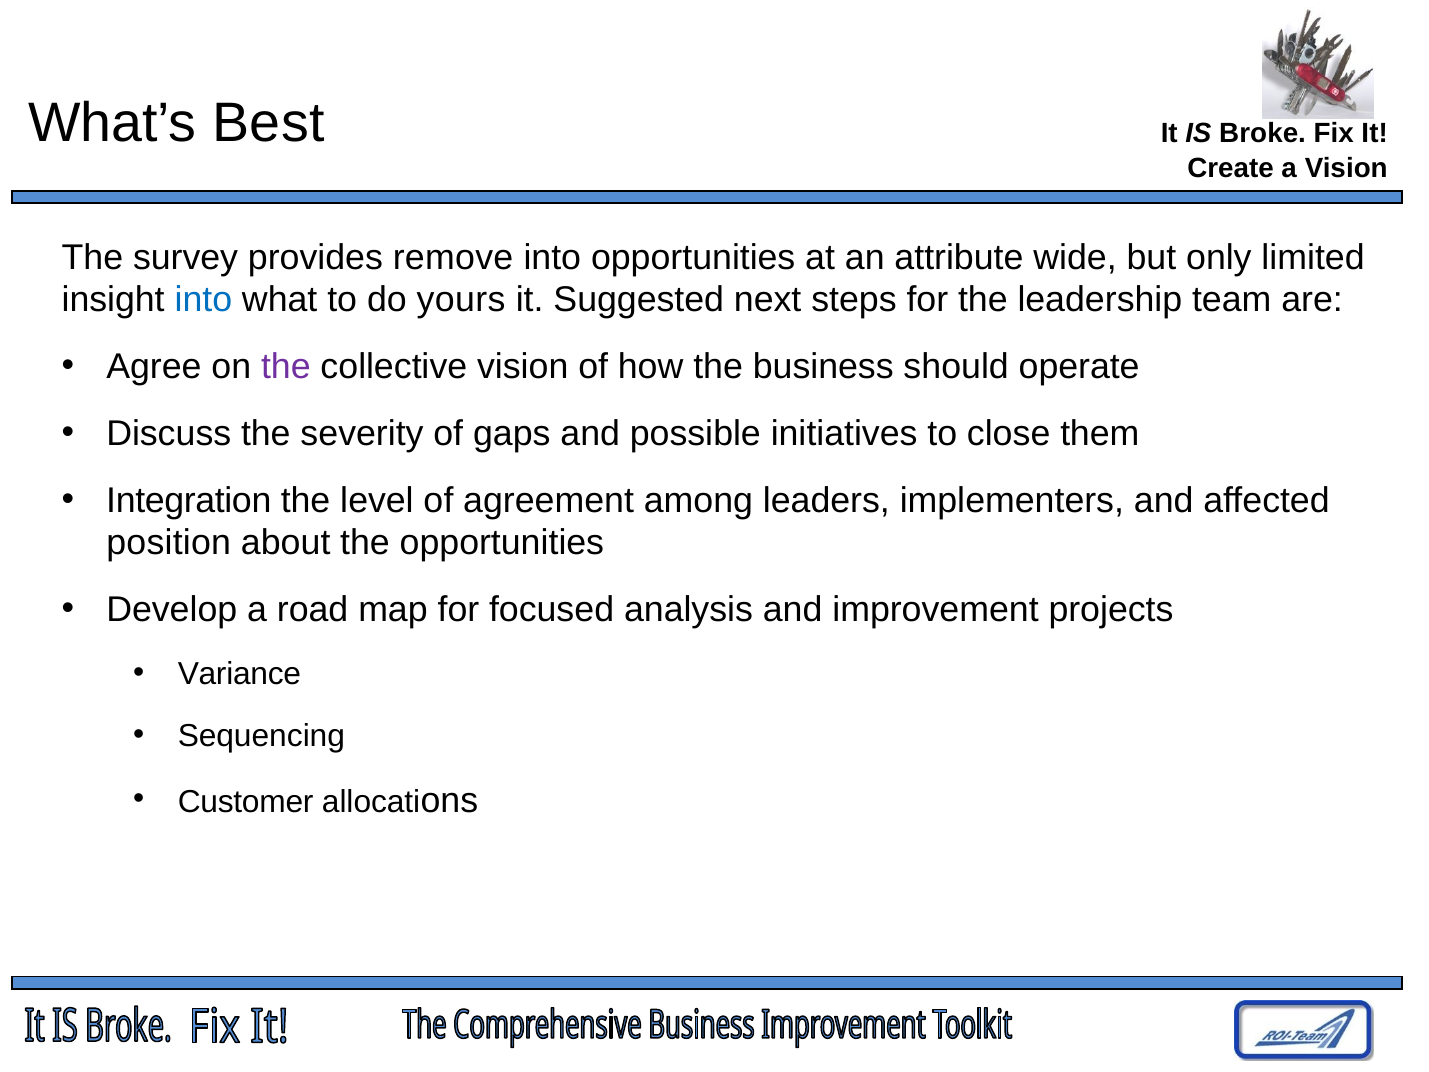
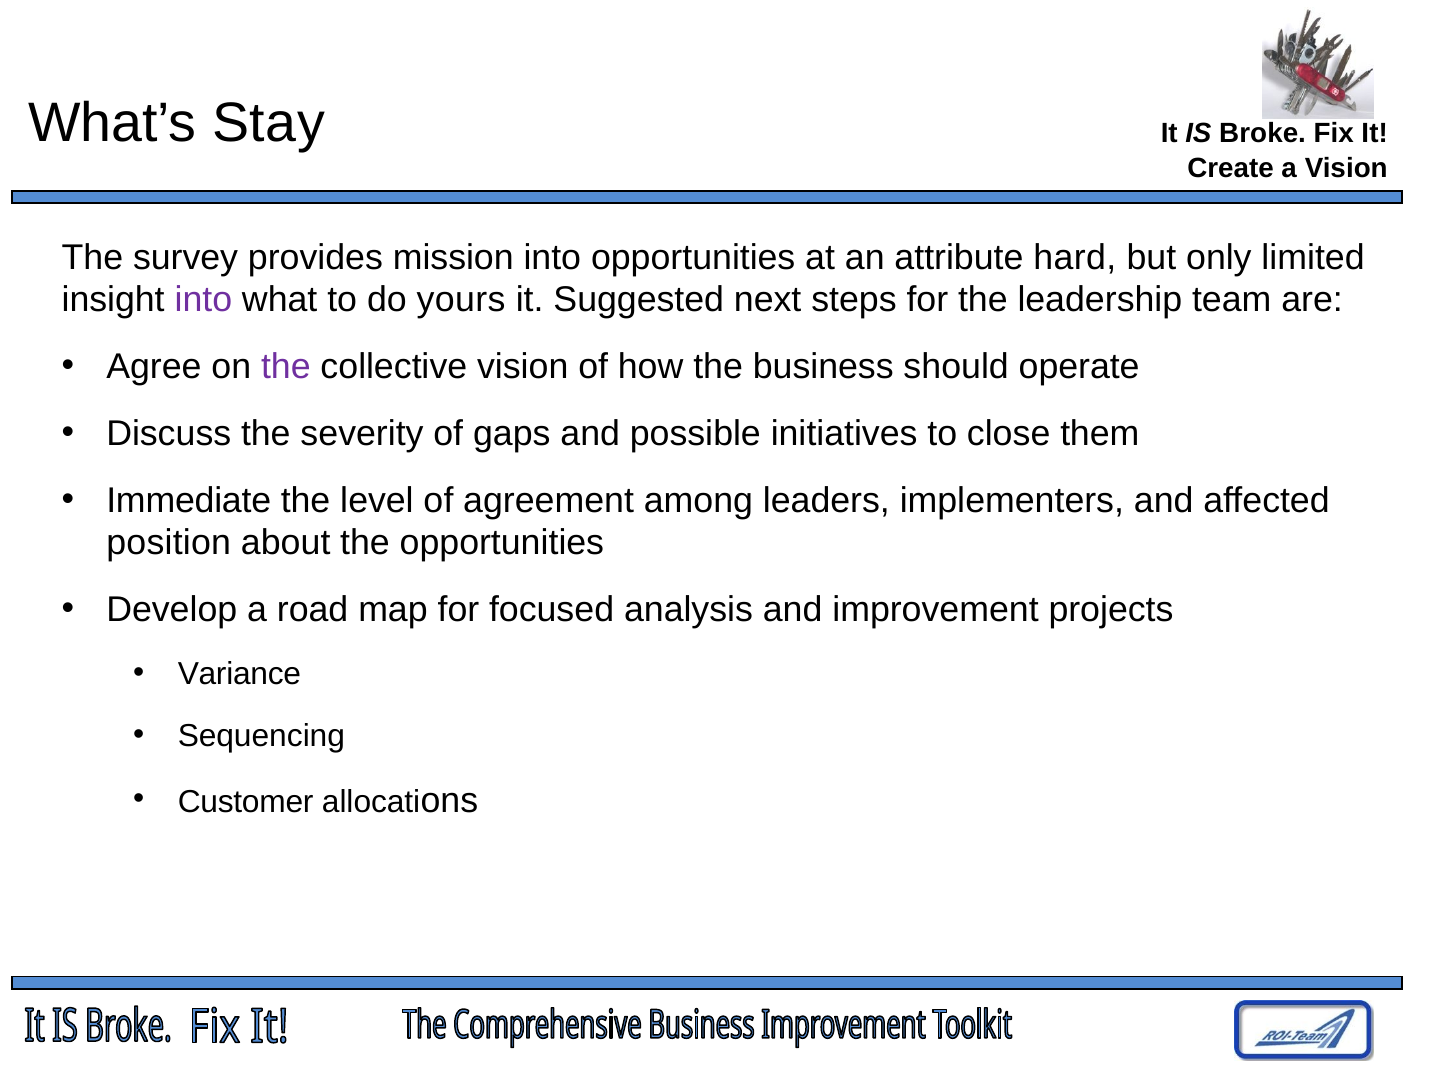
Best: Best -> Stay (269, 123)
remove: remove -> mission (453, 257)
wide: wide -> hard (1075, 257)
into colour: blue -> purple (203, 300)
Integration: Integration -> Immediate (189, 500)
